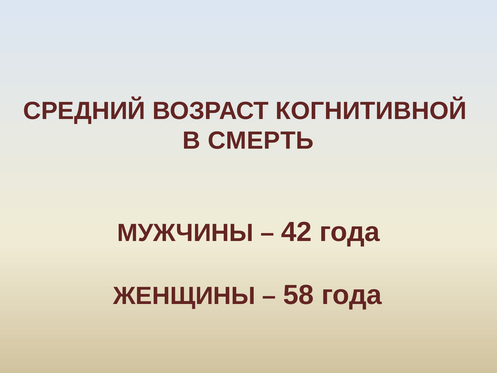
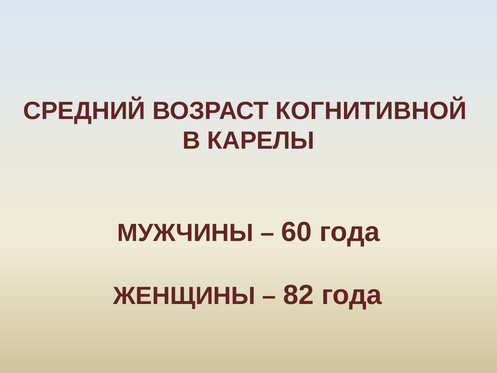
СМЕРТЬ: СМЕРТЬ -> КАРЕЛЫ (261, 141)
42: 42 -> 60 (297, 232)
58: 58 -> 82 (299, 295)
